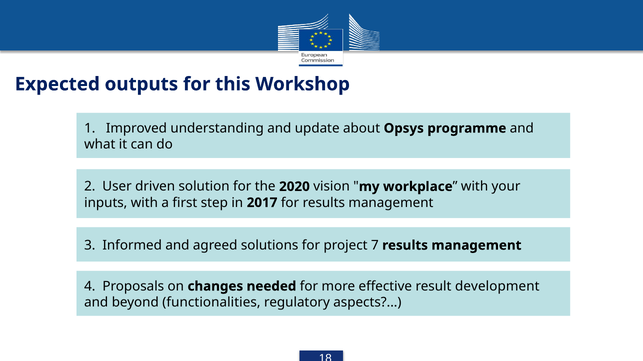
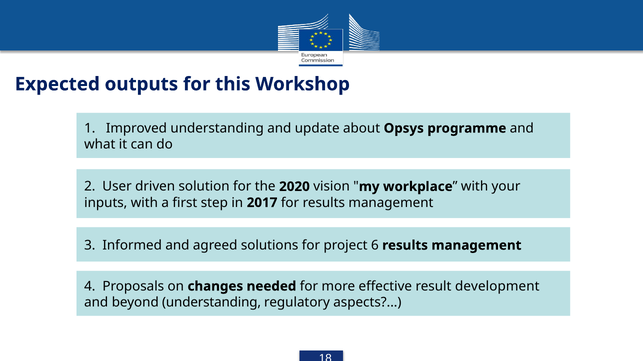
7: 7 -> 6 (375, 246)
beyond functionalities: functionalities -> understanding (212, 303)
